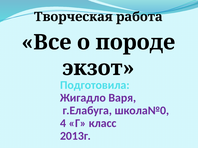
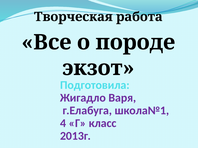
школа№0: школа№0 -> школа№1 (142, 111)
